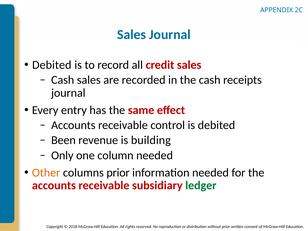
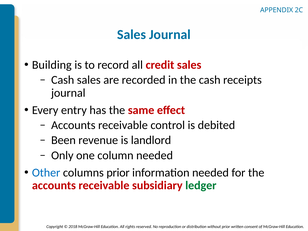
Debited: Debited -> Building (52, 65)
building: building -> landlord (151, 140)
Other colour: orange -> blue (46, 173)
